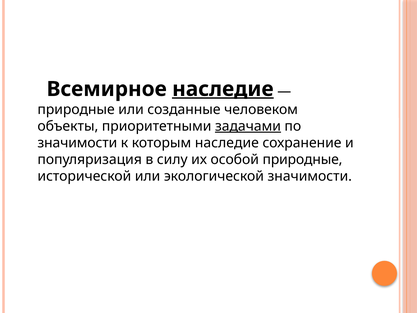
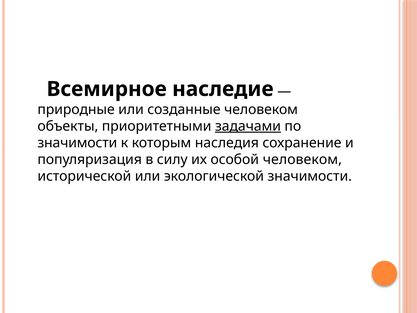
наследие underline: present -> none (223, 89)
которым наследие: наследие -> наследия (227, 143)
особой природные: природные -> человеком (302, 159)
